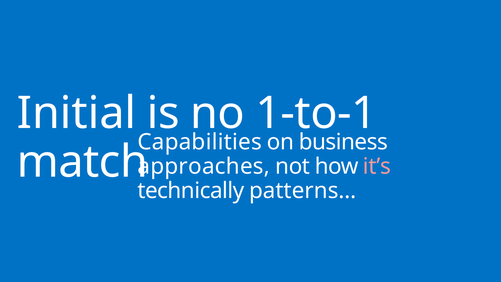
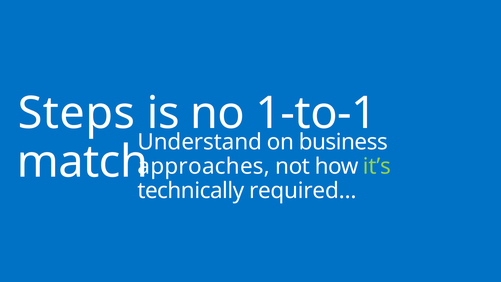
Initial: Initial -> Steps (76, 113)
Capabilities: Capabilities -> Understand (200, 142)
it’s colour: pink -> light green (377, 166)
patterns…: patterns… -> required… (303, 191)
